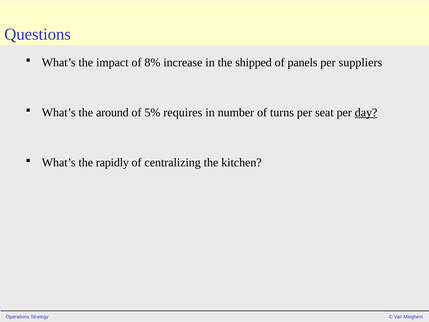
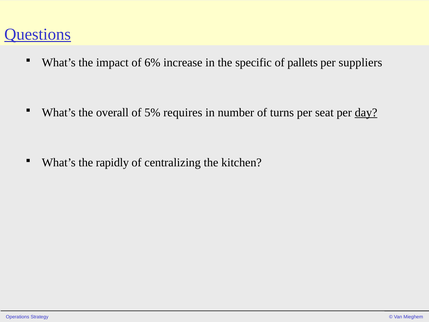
Questions underline: none -> present (38, 34)
8%: 8% -> 6% (152, 62)
shipped: shipped -> specific (254, 62)
panels: panels -> pallets (303, 62)
around: around -> overall (112, 113)
